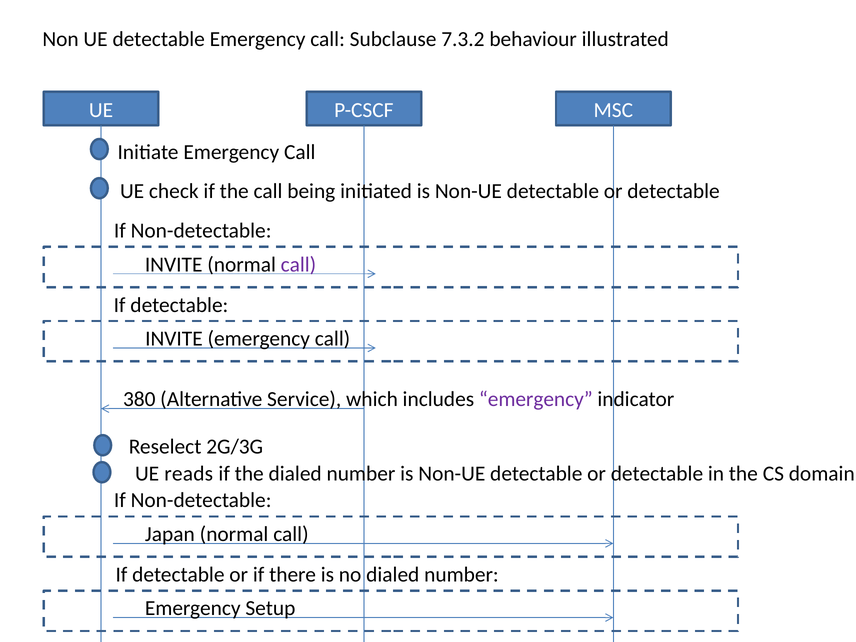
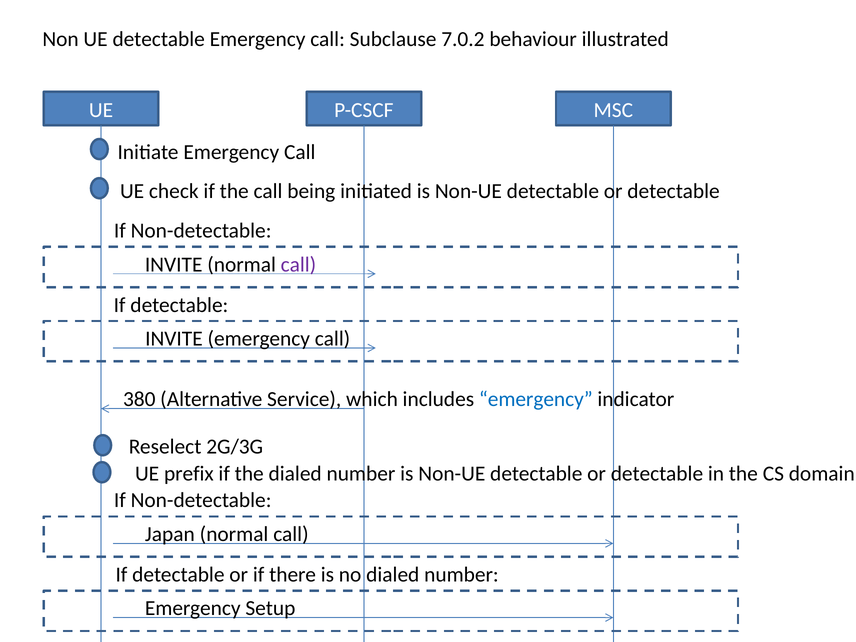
7.3.2: 7.3.2 -> 7.0.2 (463, 39)
emergency colour: purple -> blue (536, 399)
reads: reads -> prefix (189, 473)
